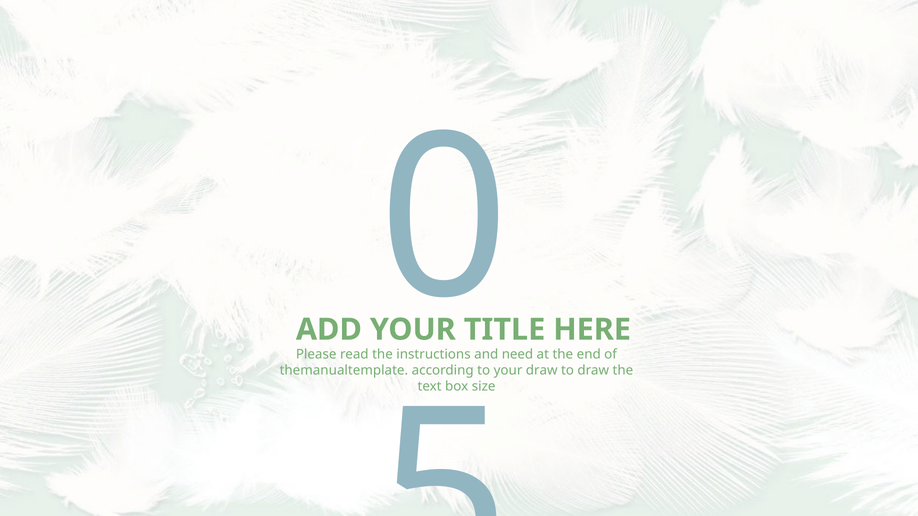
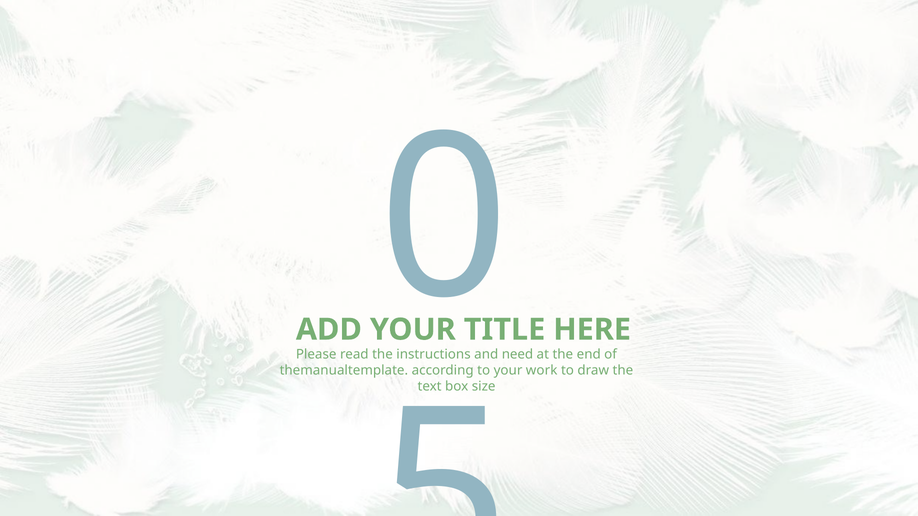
draw: draw -> work (542, 371)
